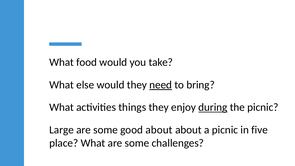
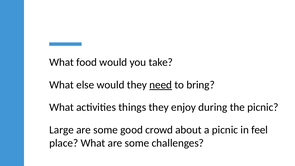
during underline: present -> none (213, 107)
good about: about -> crowd (159, 130)
five: five -> feel (260, 130)
